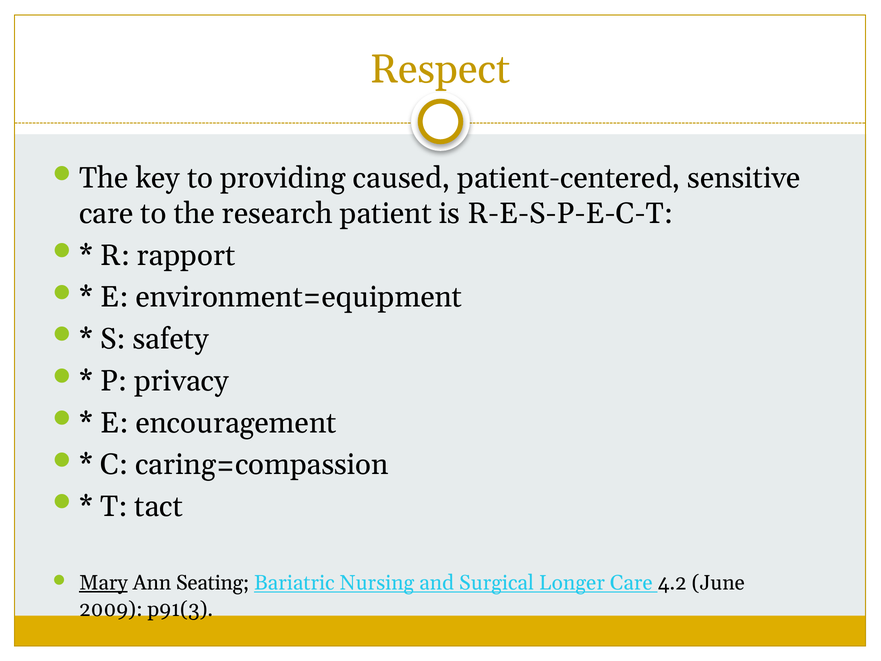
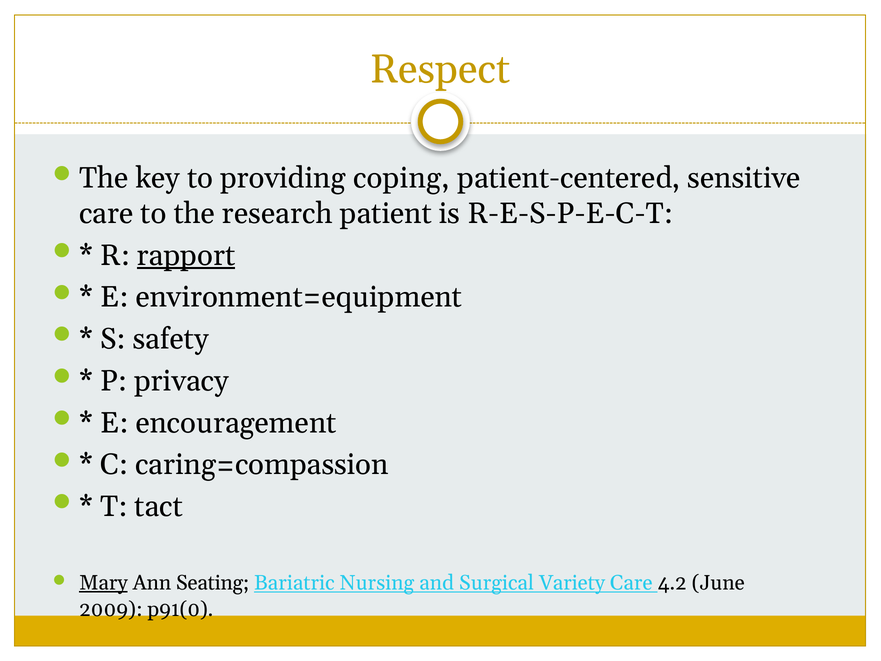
caused: caused -> coping (401, 178)
rapport underline: none -> present (186, 255)
Longer: Longer -> Variety (572, 583)
p91(3: p91(3 -> p91(0 (180, 609)
